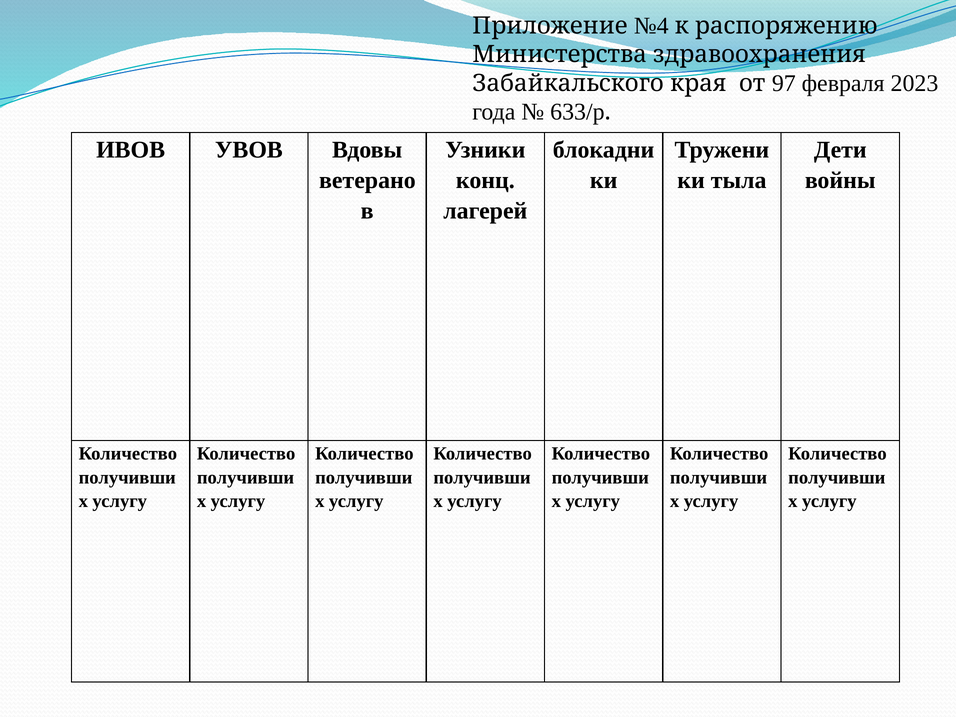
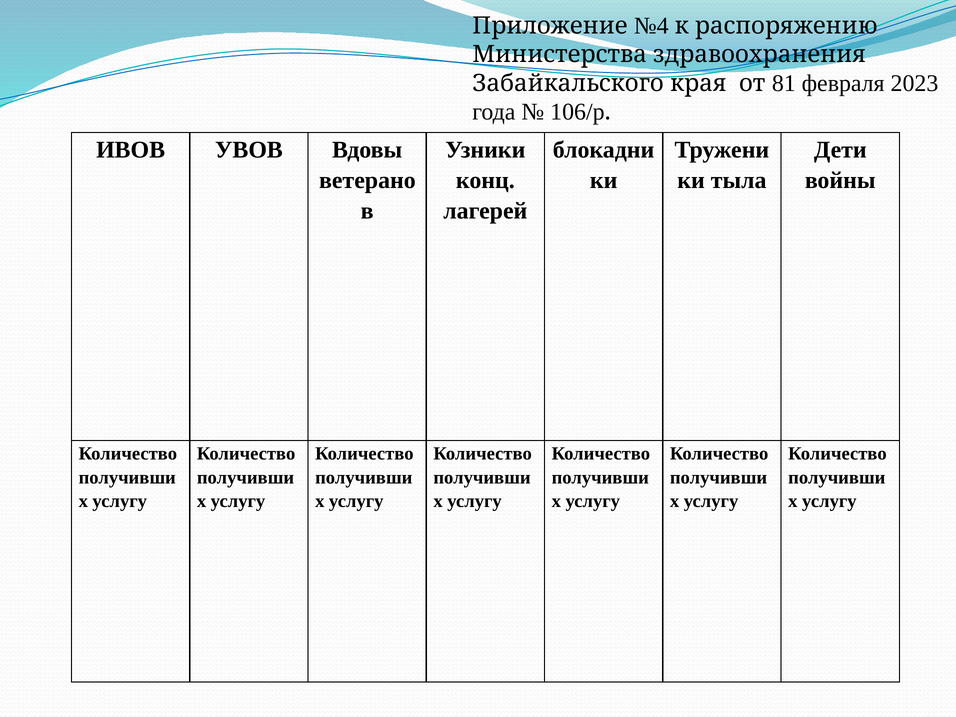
97: 97 -> 81 (784, 83)
633/р: 633/р -> 106/р (577, 112)
